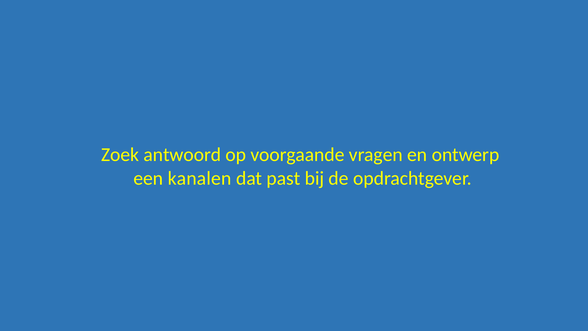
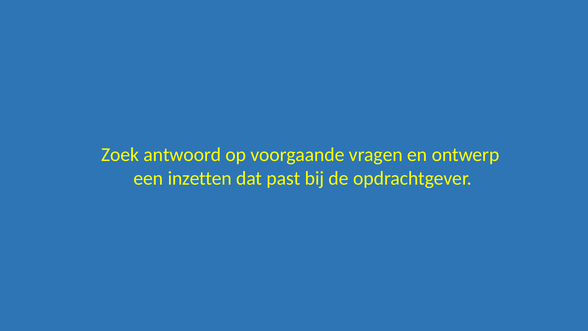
kanalen: kanalen -> inzetten (200, 178)
